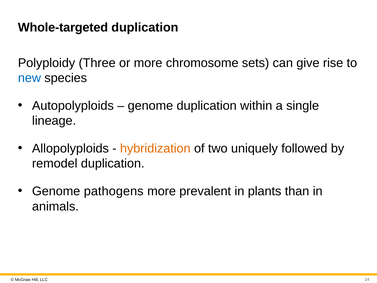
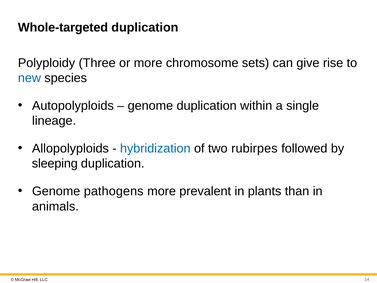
hybridization colour: orange -> blue (155, 148)
uniquely: uniquely -> rubirpes (254, 148)
remodel: remodel -> sleeping (55, 163)
